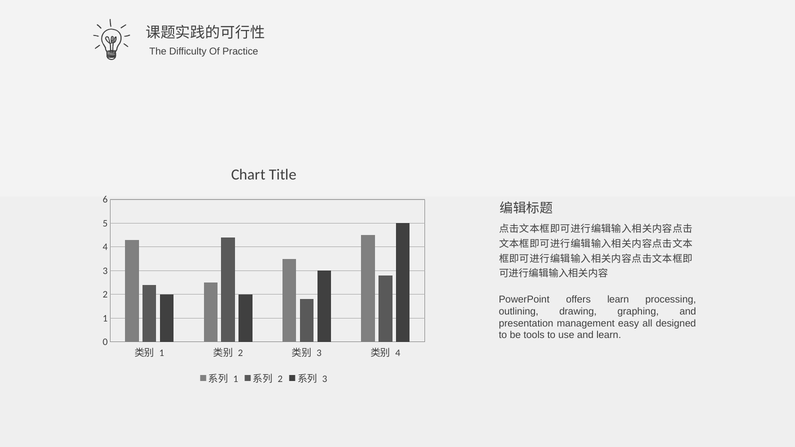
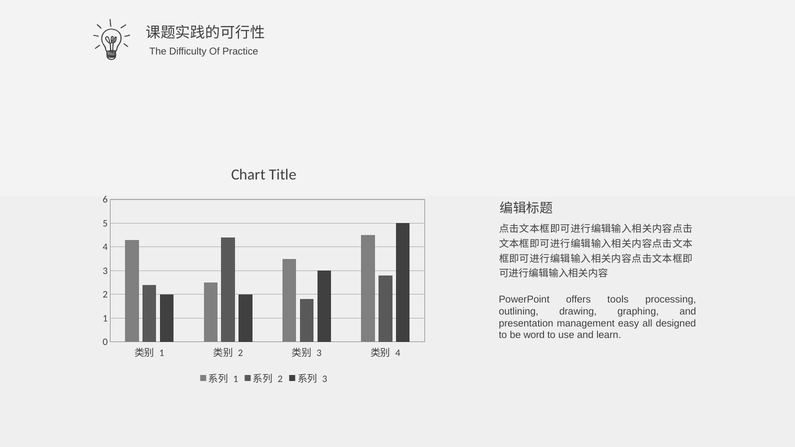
offers learn: learn -> tools (618, 300)
tools: tools -> word (534, 335)
